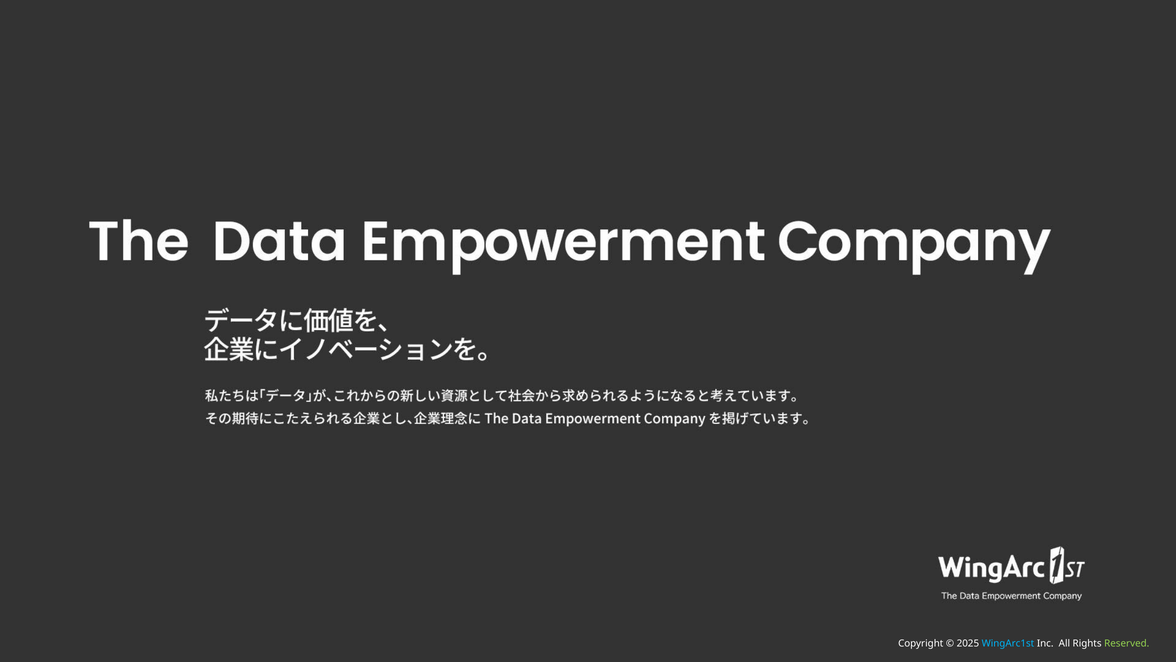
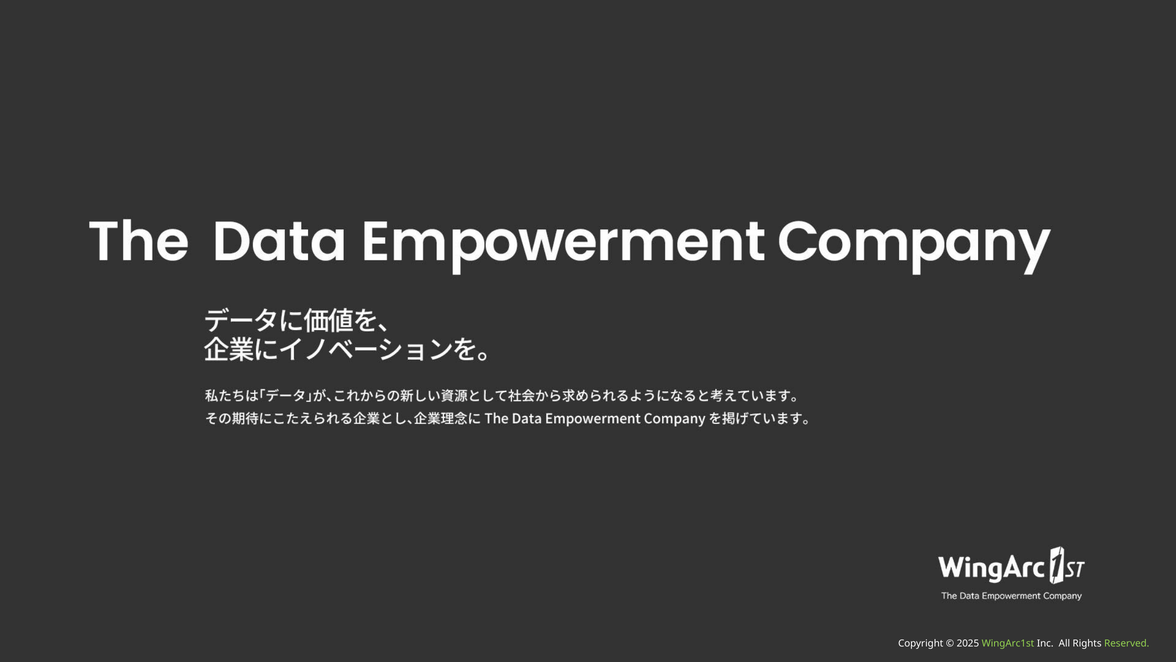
WingArc1st colour: light blue -> light green (1008, 643)
